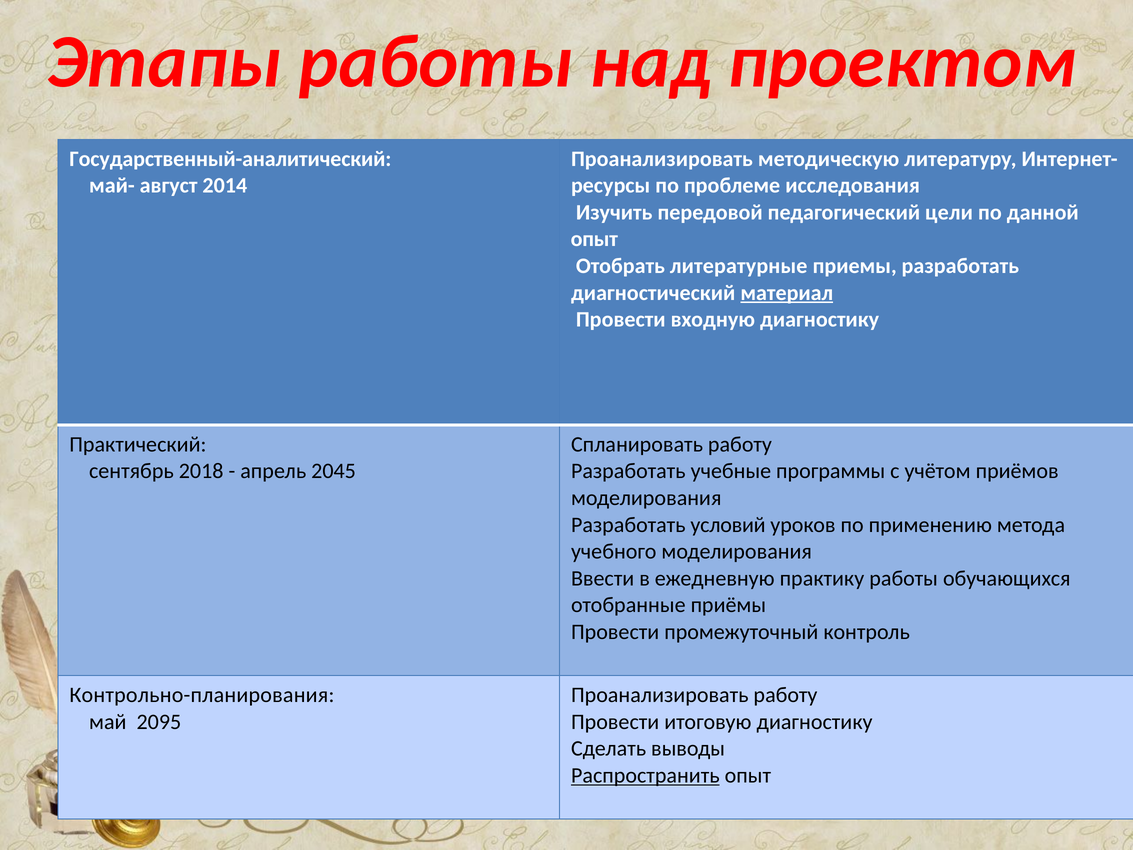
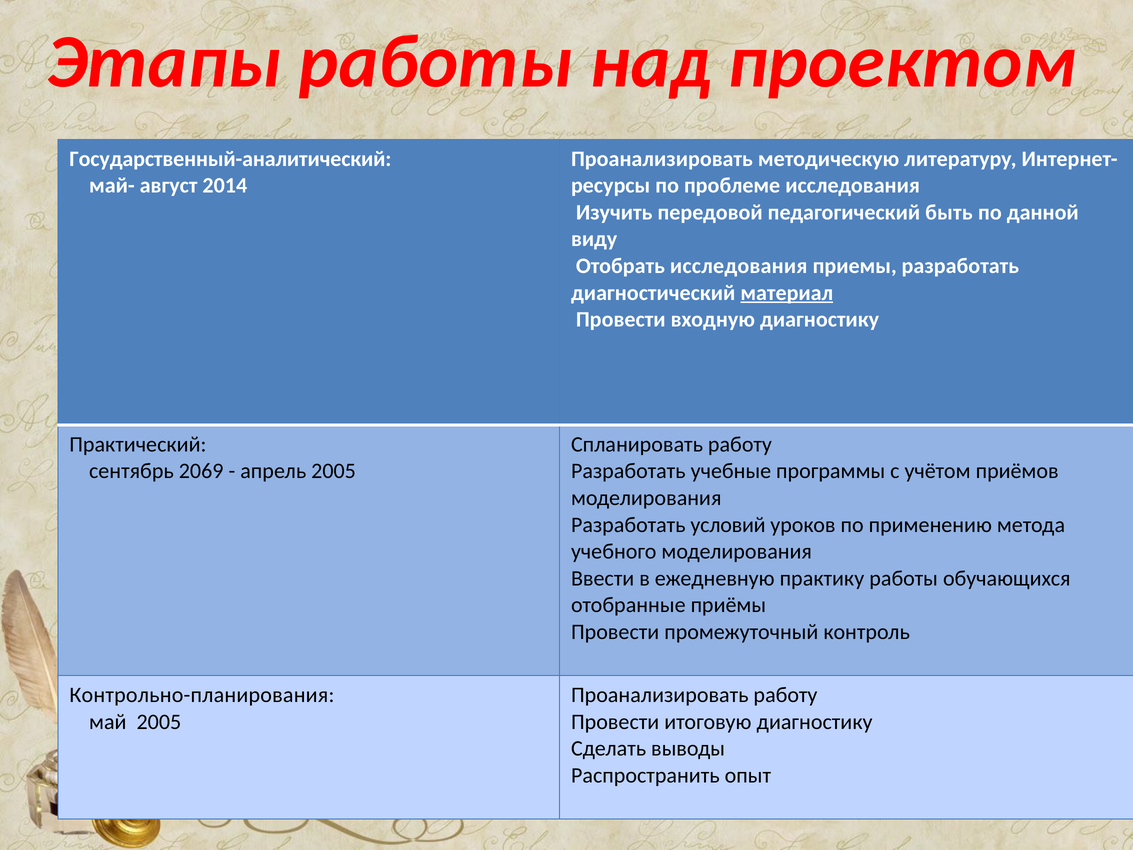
цели: цели -> быть (949, 212)
опыт: опыт -> виду (594, 239)
Отобрать литературные: литературные -> исследования (739, 266)
2018: 2018 -> 2069 (201, 471)
апрель 2045: 2045 -> 2005 (334, 471)
май 2095: 2095 -> 2005 (159, 722)
Распространить underline: present -> none (645, 775)
